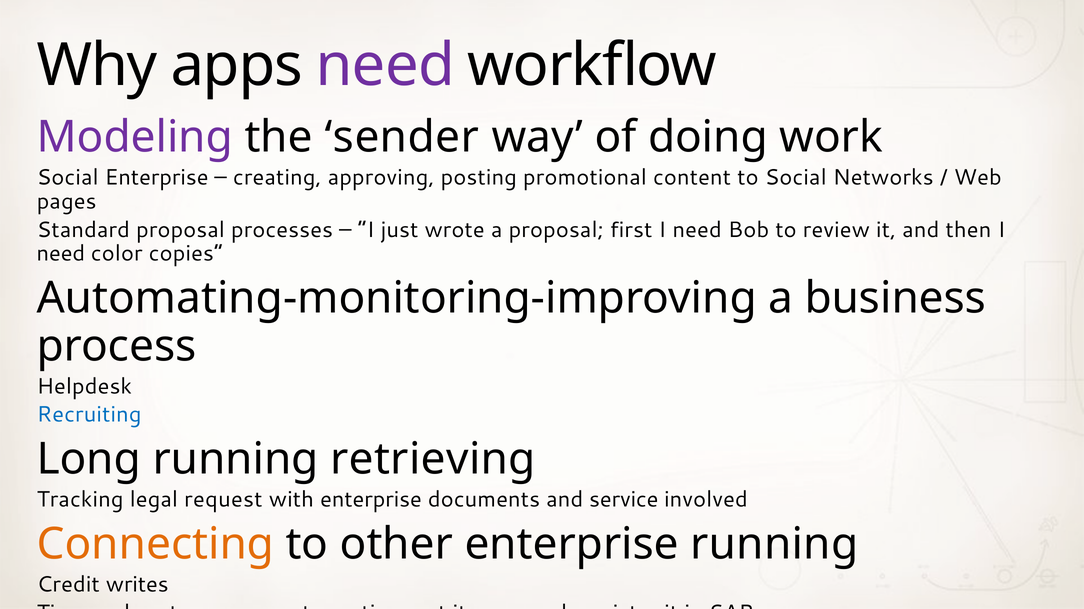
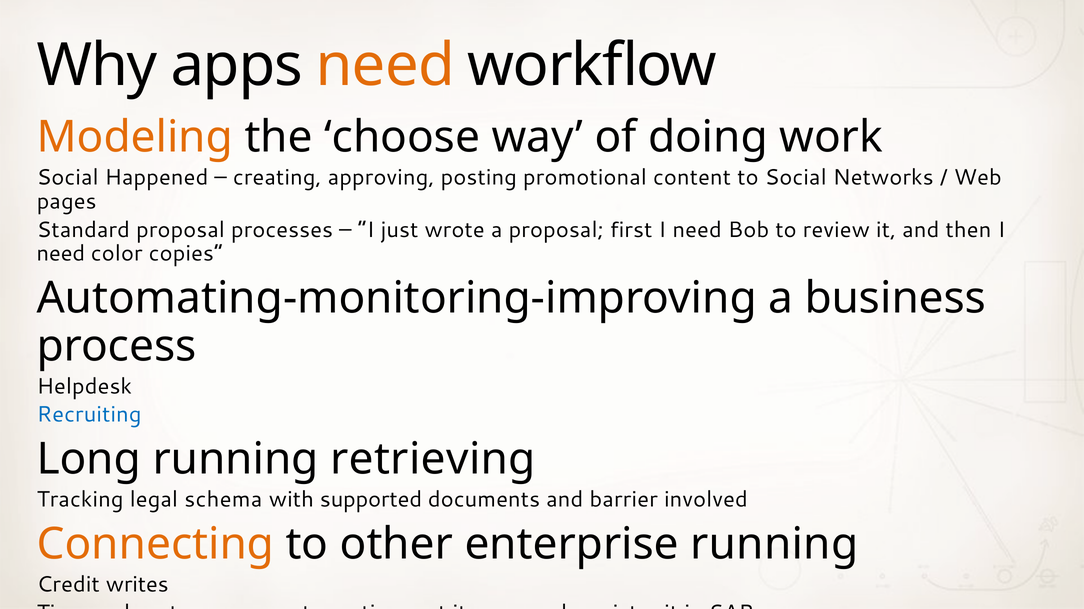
need colour: purple -> orange (385, 66)
Modeling colour: purple -> orange (135, 137)
sender: sender -> choose (402, 137)
Social Enterprise: Enterprise -> Happened (156, 178)
legal request: request -> schema (223, 500)
with enterprise: enterprise -> supported (371, 500)
service: service -> barrier (624, 500)
